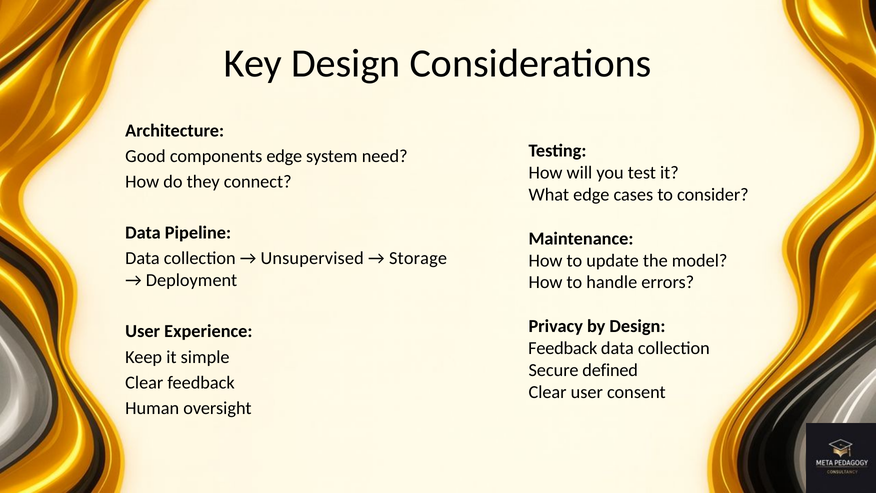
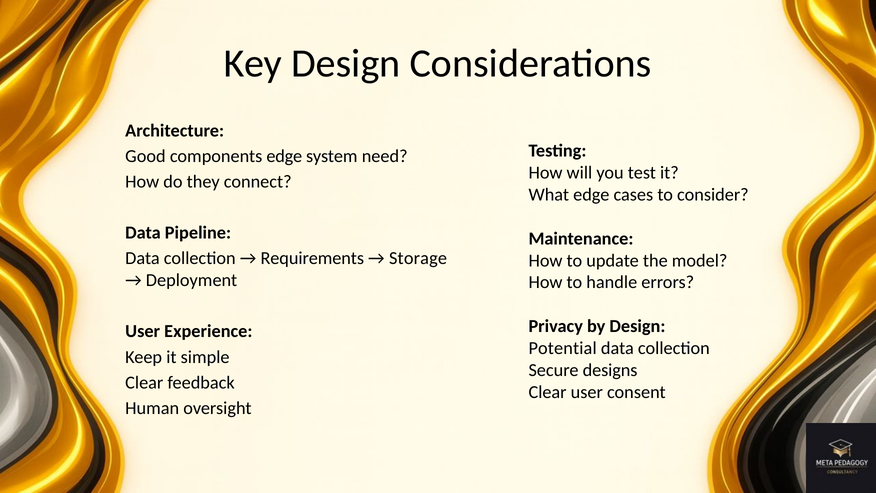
Unsupervised: Unsupervised -> Requirements (312, 258)
Feedback: Feedback -> Potential (563, 348)
defined: defined -> designs (610, 370)
